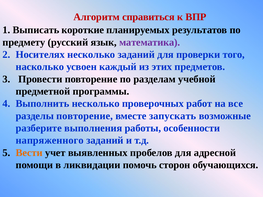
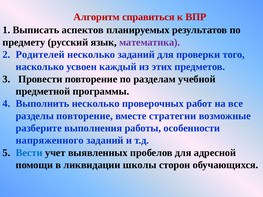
короткие: короткие -> аспектов (83, 30)
Носителях: Носителях -> Родителей (40, 55)
запускать: запускать -> стратегии (173, 116)
Вести colour: orange -> blue (29, 153)
помочь: помочь -> школы (140, 165)
